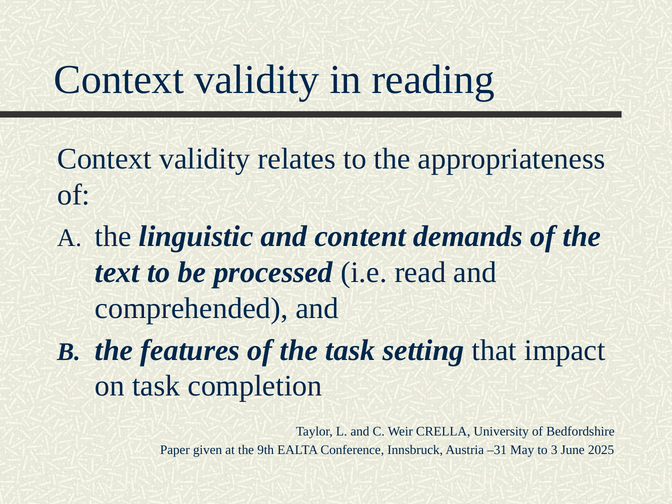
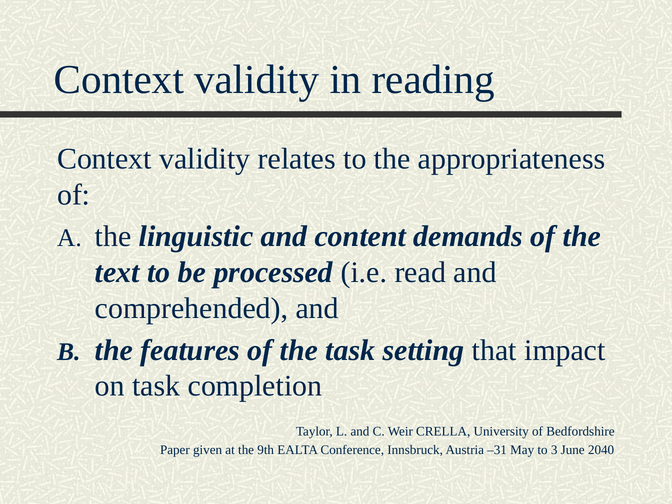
2025: 2025 -> 2040 (601, 450)
